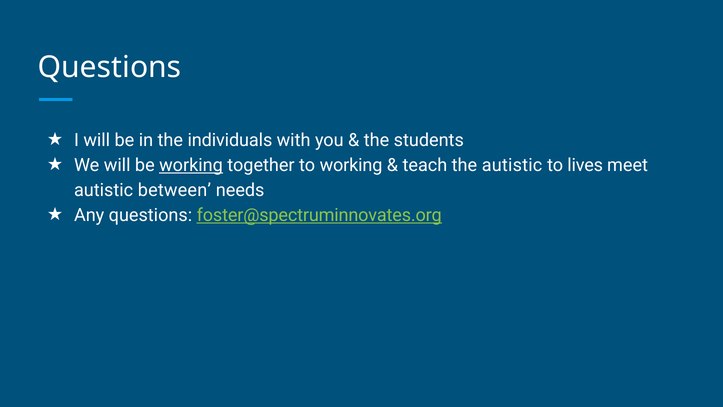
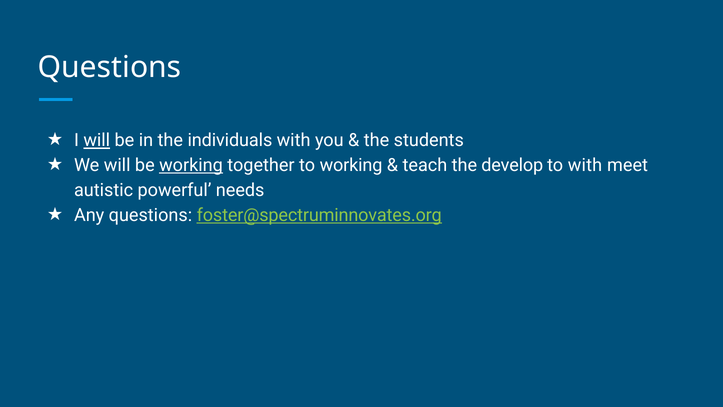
will underline: none -> present (97, 140)
the autistic: autistic -> develop (512, 165)
to lives: lives -> with (585, 165)
between: between -> powerful (175, 190)
